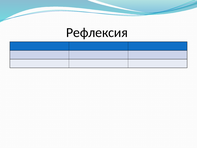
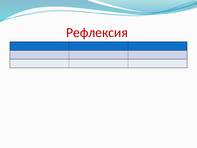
Рефлексия colour: black -> red (97, 33)
